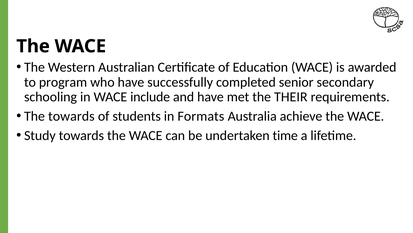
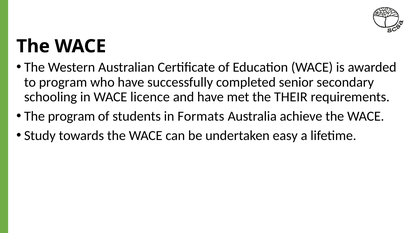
include: include -> licence (150, 97)
The towards: towards -> program (71, 116)
time: time -> easy (285, 135)
